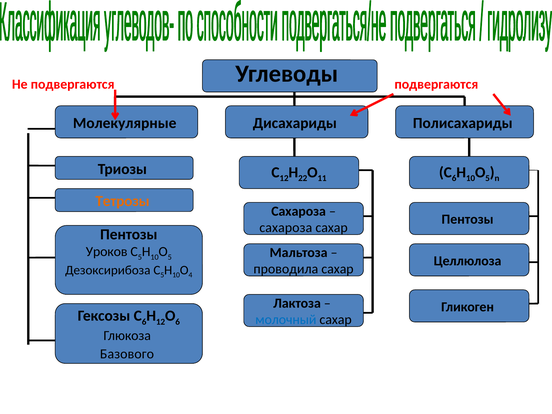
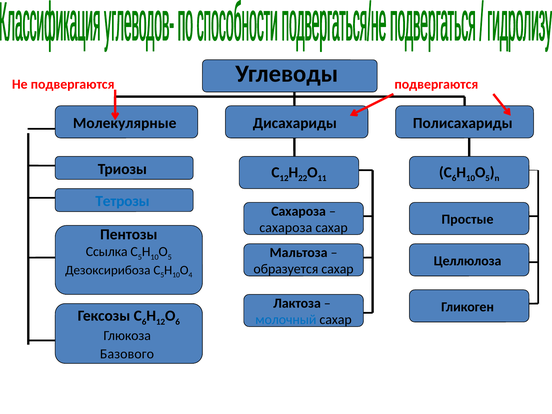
Тетрозы colour: orange -> blue (122, 201)
Пентозы: Пентозы -> Простые (468, 219)
Уроков: Уроков -> Ссылка (107, 252)
проводила: проводила -> образуется (286, 269)
